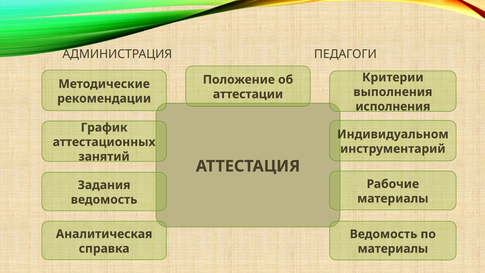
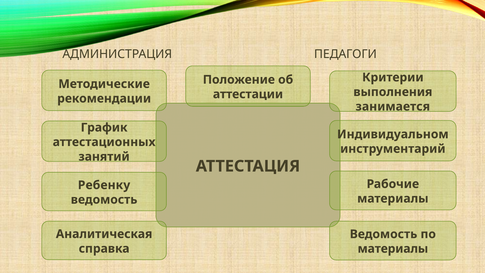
исполнения: исполнения -> занимается (393, 106)
Задания: Задания -> Ребенку (104, 185)
